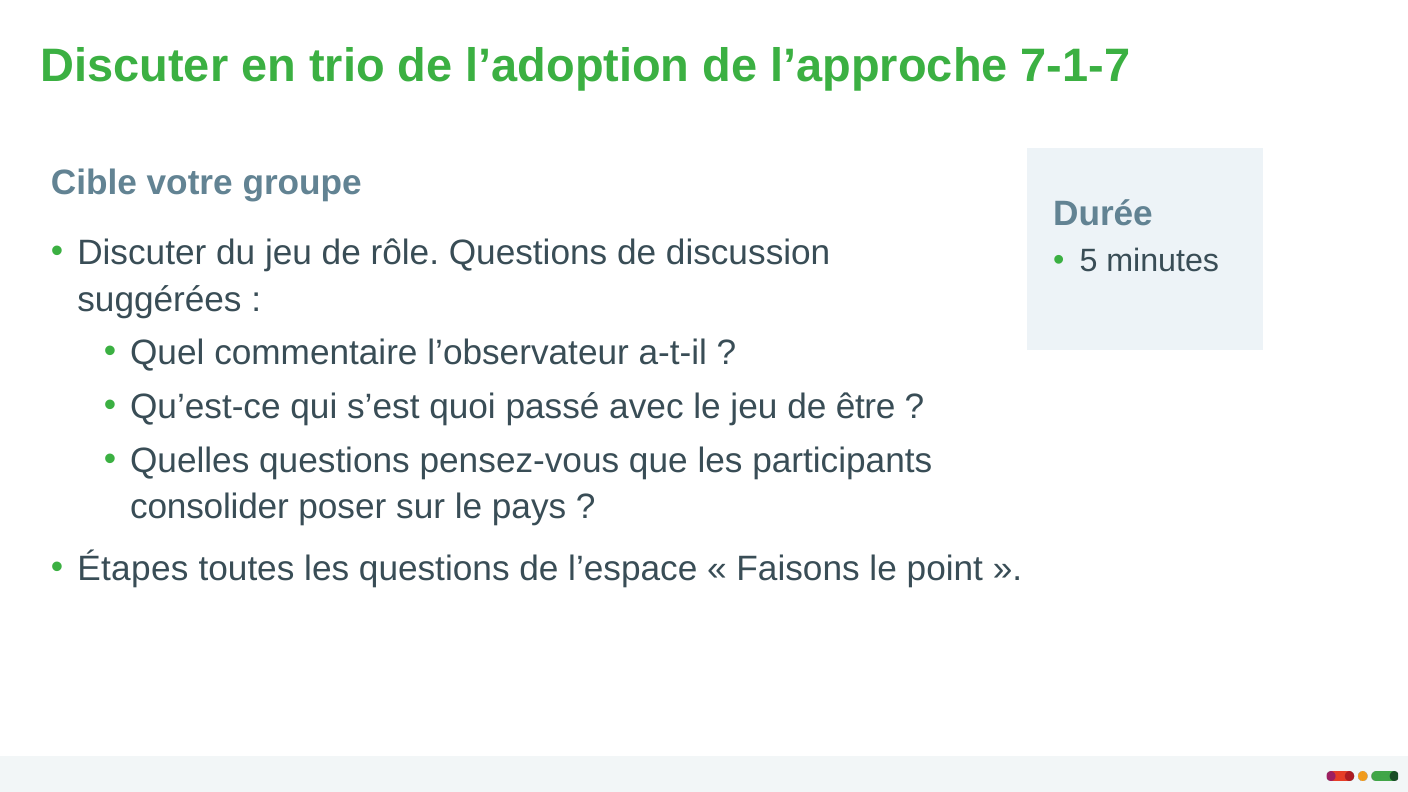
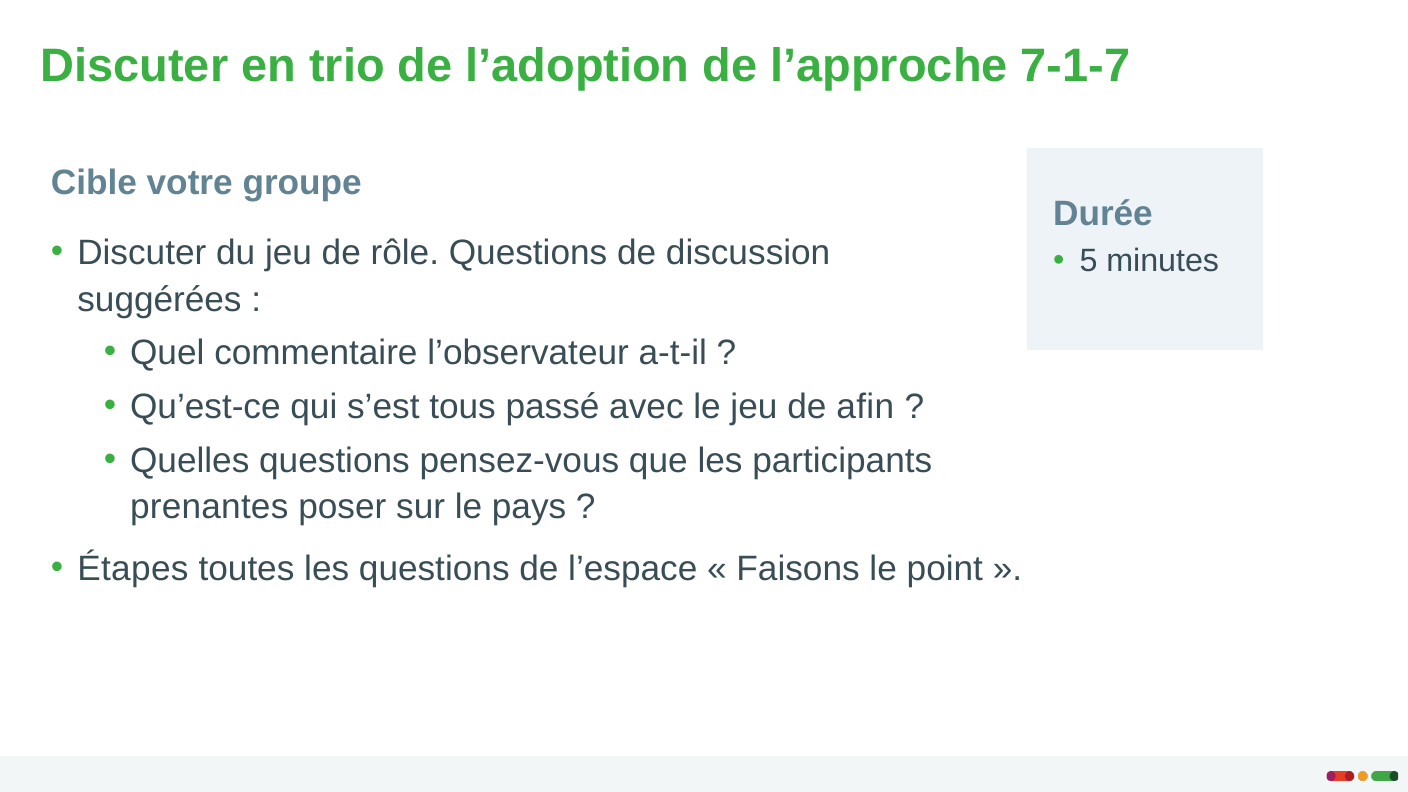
quoi: quoi -> tous (463, 407)
être: être -> afin (865, 407)
consolider: consolider -> prenantes (209, 507)
